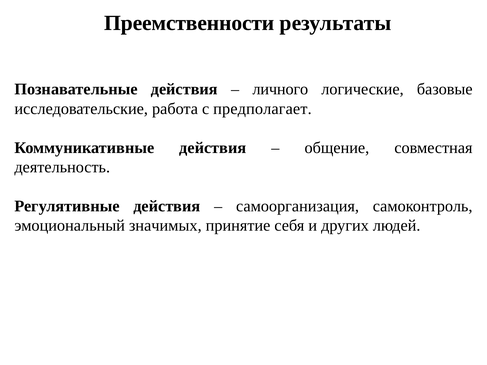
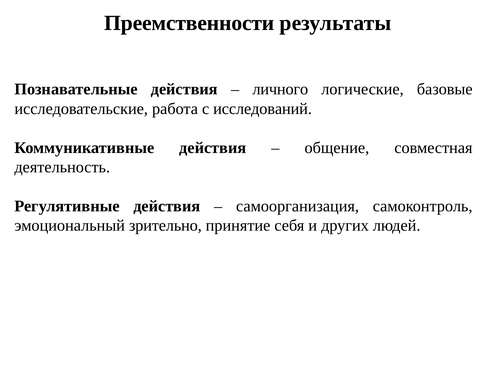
предполагает: предполагает -> исследований (263, 109)
значимых: значимых -> зрительно (165, 226)
